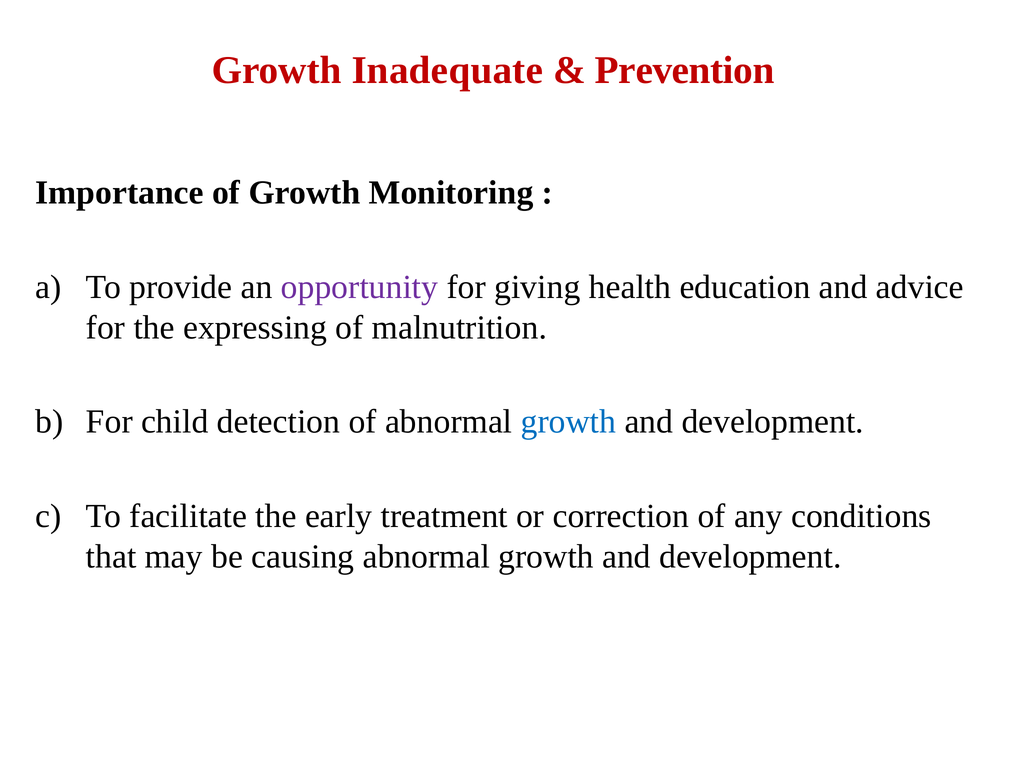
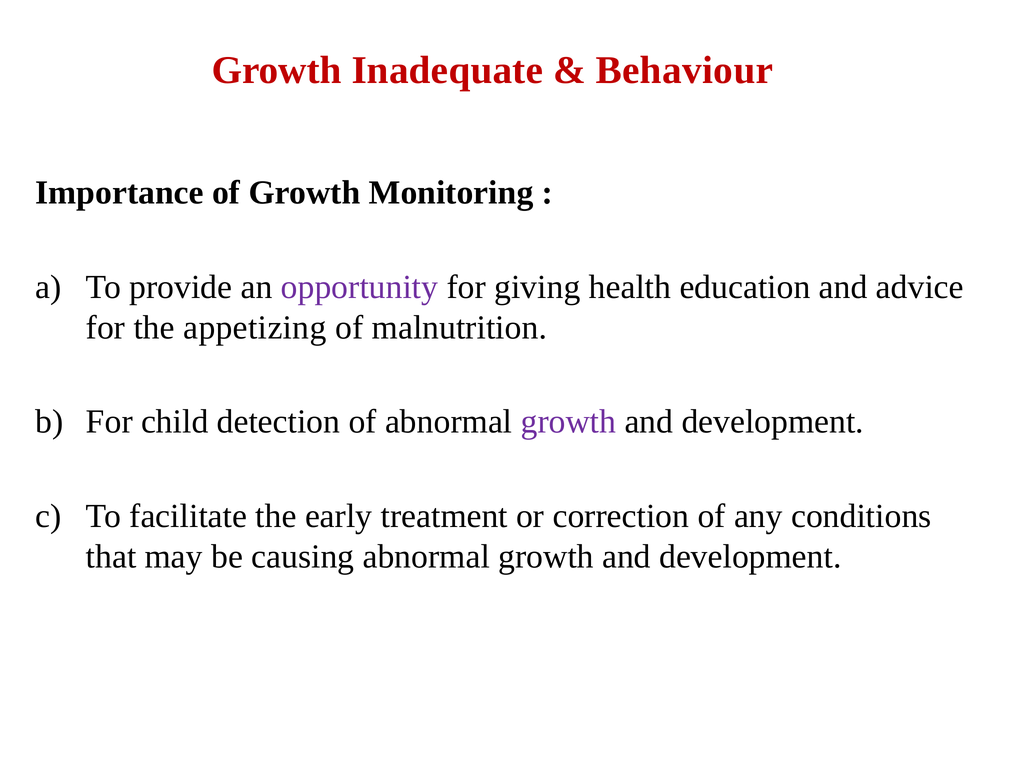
Prevention: Prevention -> Behaviour (684, 70)
expressing: expressing -> appetizing (255, 328)
growth colour: blue -> purple (568, 422)
